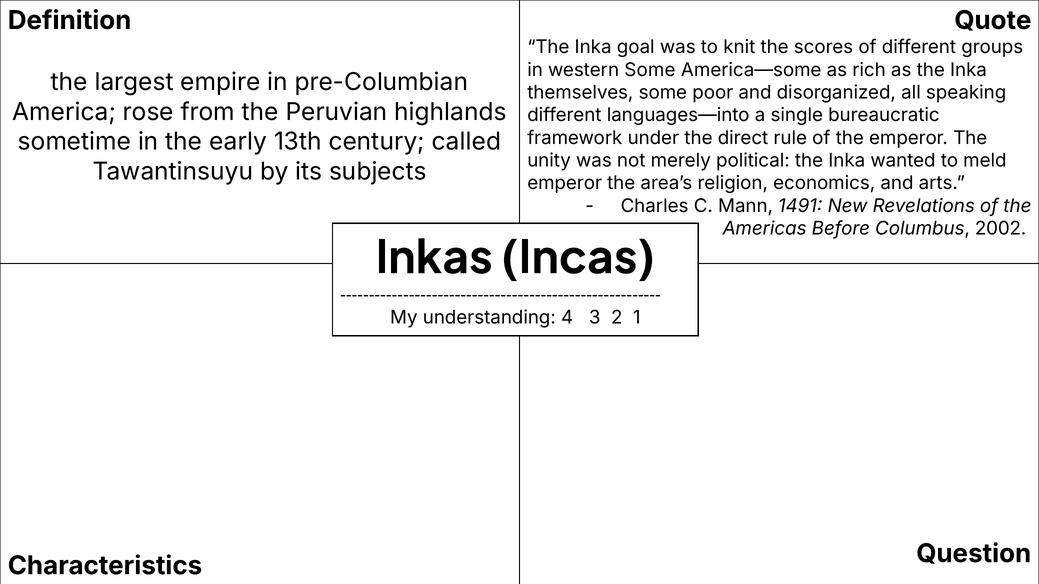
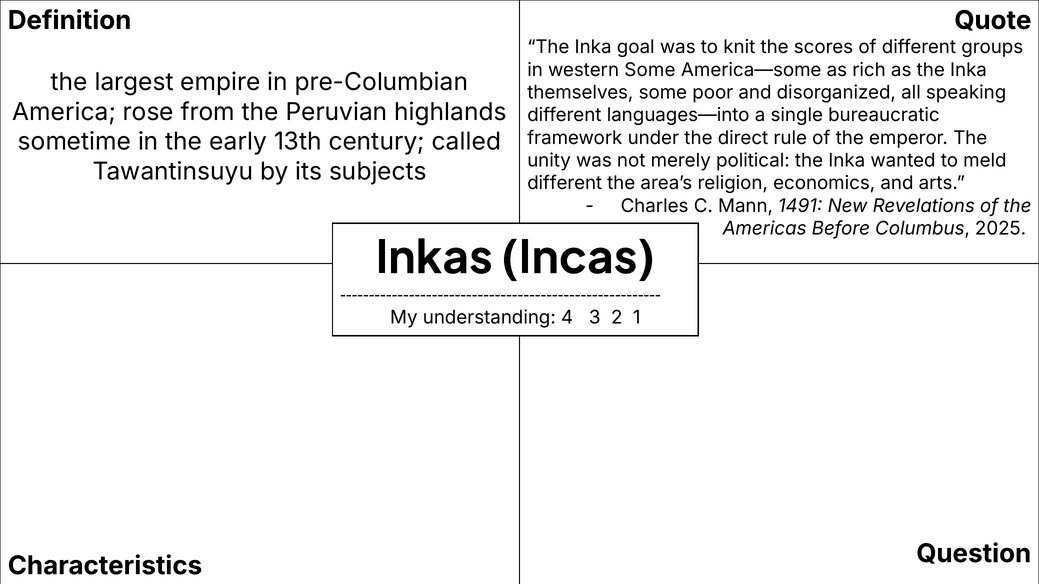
emperor: emperor -> different (565, 183)
2002: 2002 -> 2025 (1001, 229)
